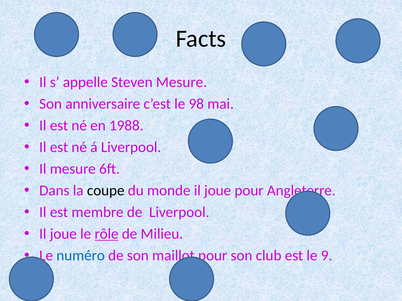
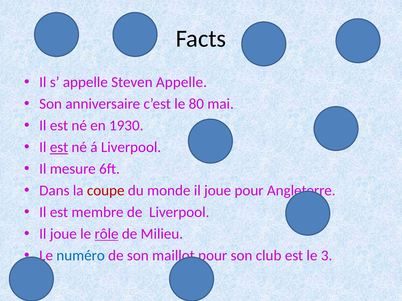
Steven Mesure: Mesure -> Appelle (182, 82)
98: 98 -> 80 (196, 104)
1988: 1988 -> 1930 (126, 126)
est underline: none -> present (59, 148)
coupe colour: black -> red (106, 191)
9: 9 -> 3 (327, 256)
